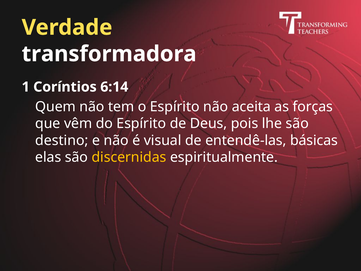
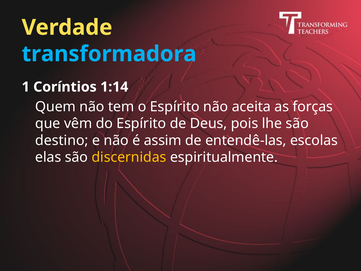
transformadora colour: white -> light blue (109, 54)
6:14: 6:14 -> 1:14 (114, 87)
visual: visual -> assim (163, 140)
básicas: básicas -> escolas (314, 140)
